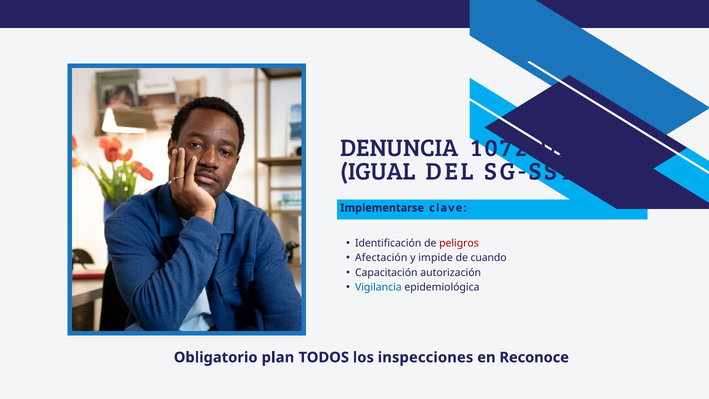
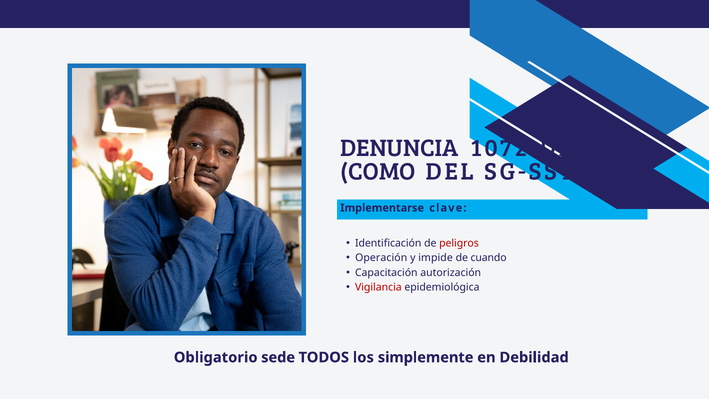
IGUAL: IGUAL -> COMO (378, 172)
Afectación: Afectación -> Operación (381, 258)
Vigilancia colour: blue -> red (378, 287)
plan: plan -> sede (278, 357)
inspecciones: inspecciones -> simplemente (426, 357)
Reconoce: Reconoce -> Debilidad (534, 357)
